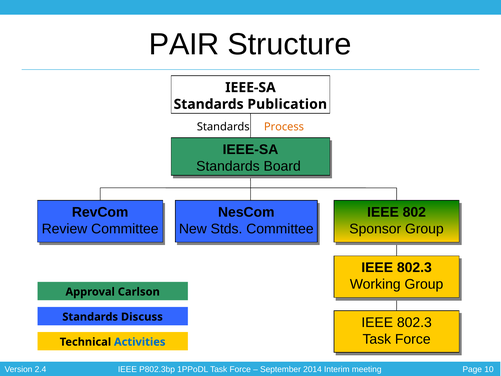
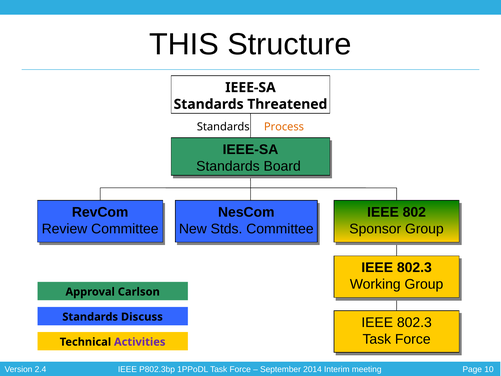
PAIR: PAIR -> THIS (184, 44)
Publication: Publication -> Threatened (287, 104)
Activities colour: blue -> purple (140, 342)
